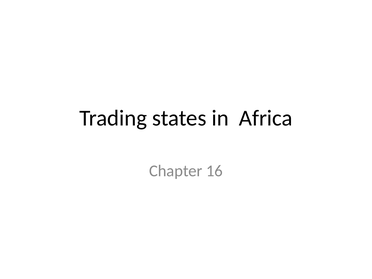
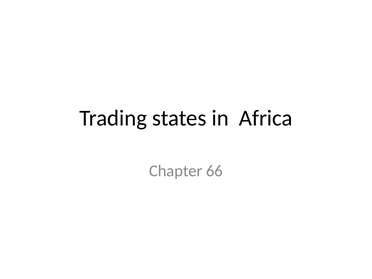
16: 16 -> 66 (214, 171)
